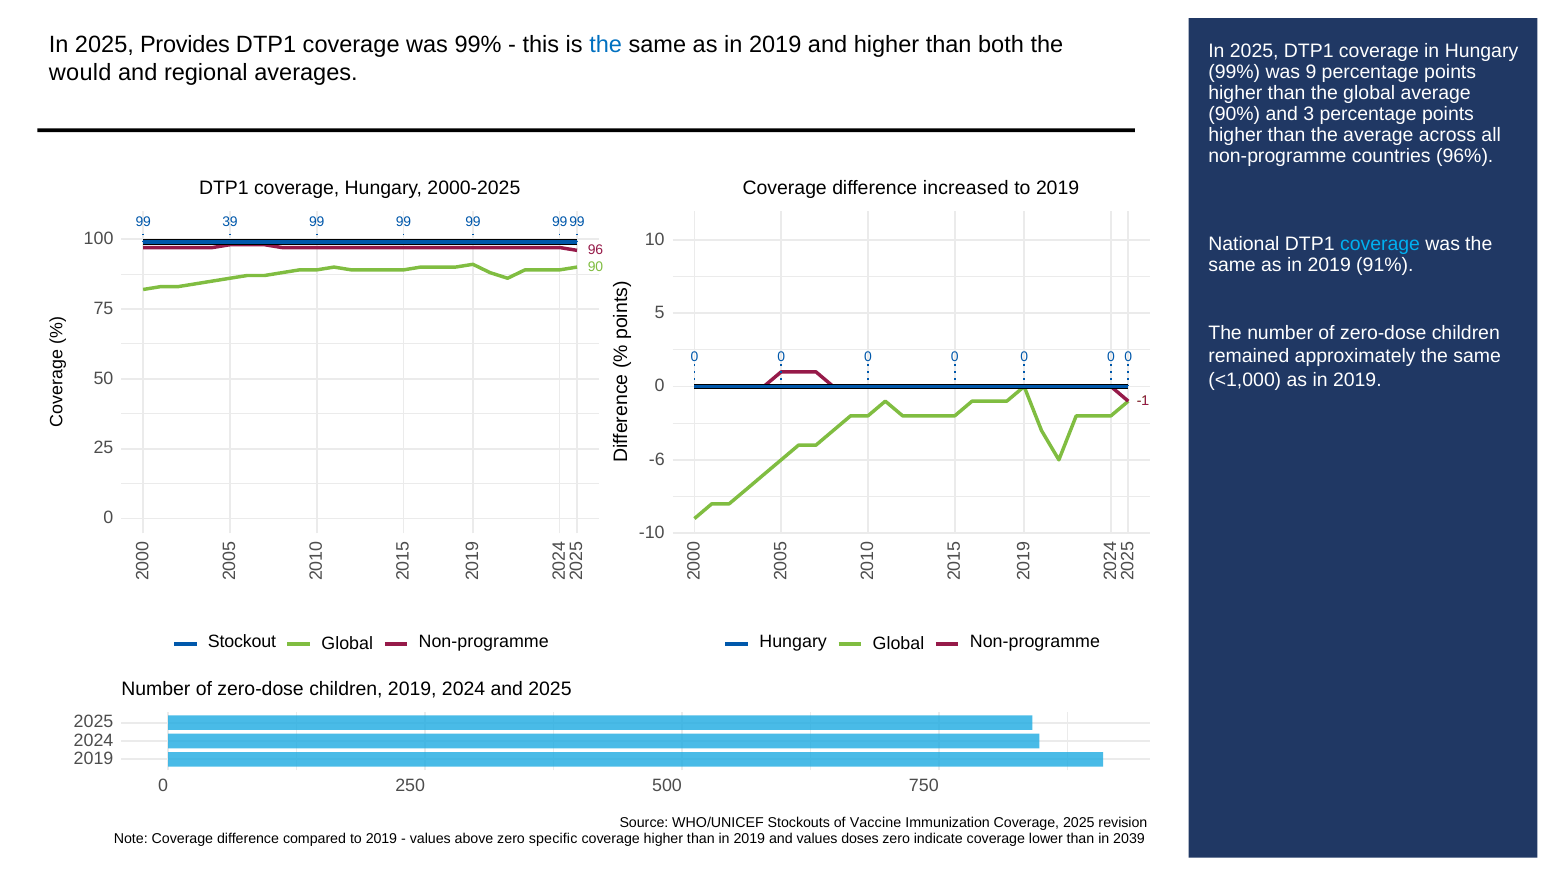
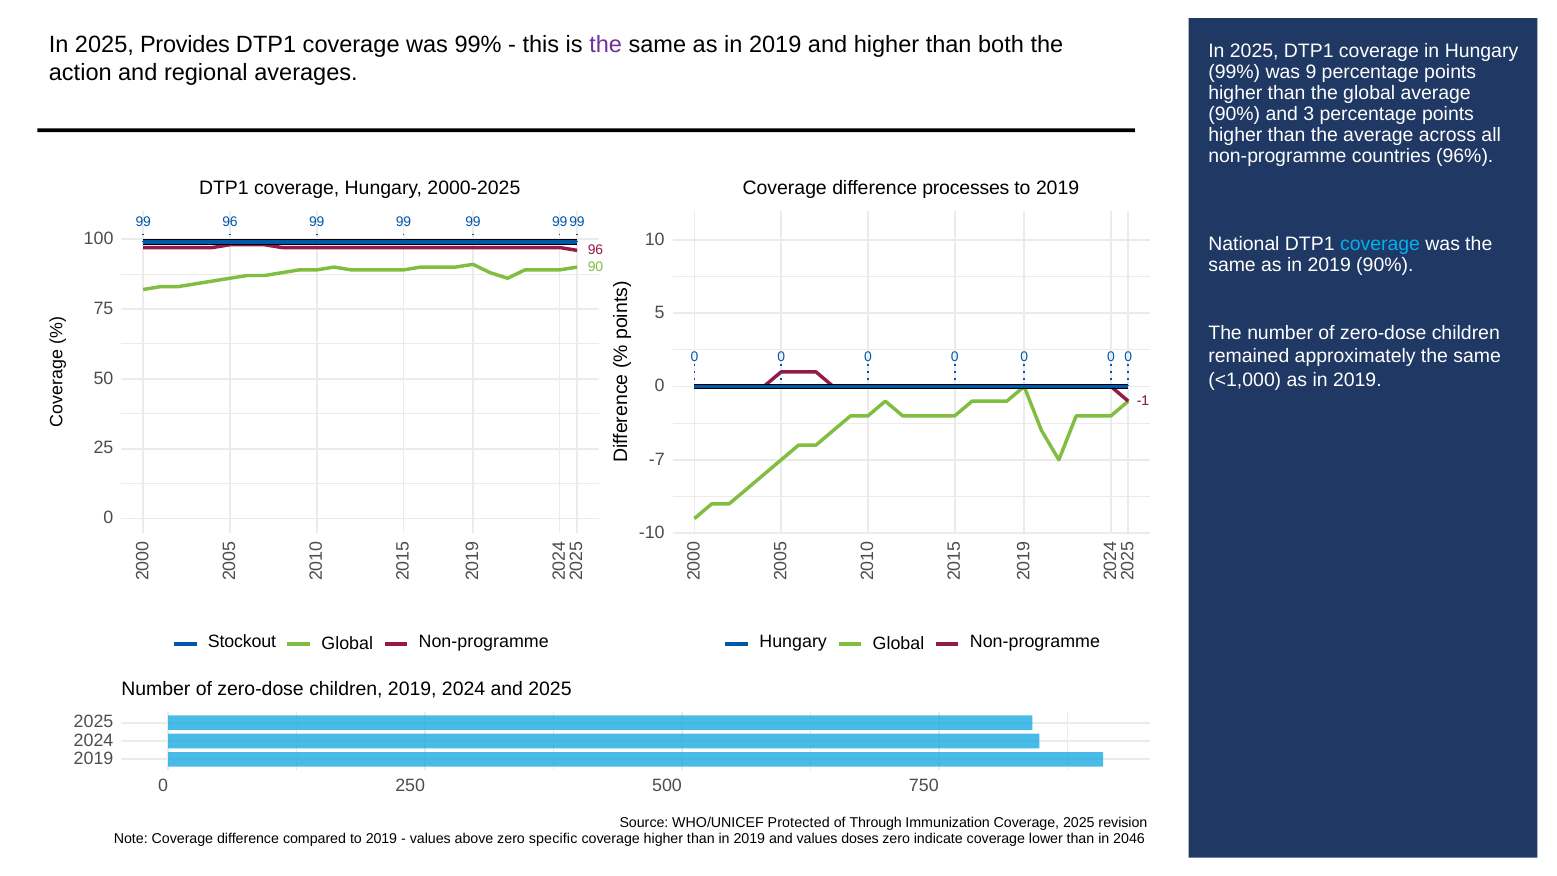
the colour: blue -> purple (606, 45)
would: would -> action (80, 73)
increased: increased -> processes (966, 188)
99 39: 39 -> 96 (230, 222)
2019 91%: 91% -> 90% (1385, 265)
-6: -6 -> -7 (657, 459)
Stockouts: Stockouts -> Protected (799, 823)
Vaccine: Vaccine -> Through (876, 823)
2039: 2039 -> 2046 (1129, 839)
